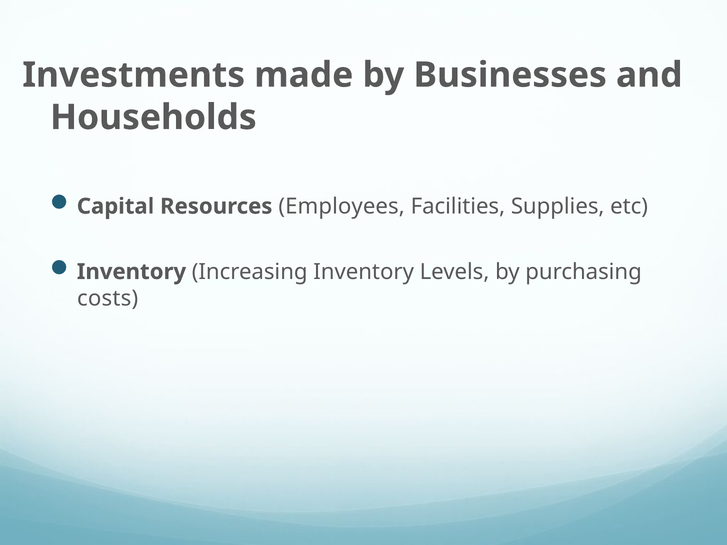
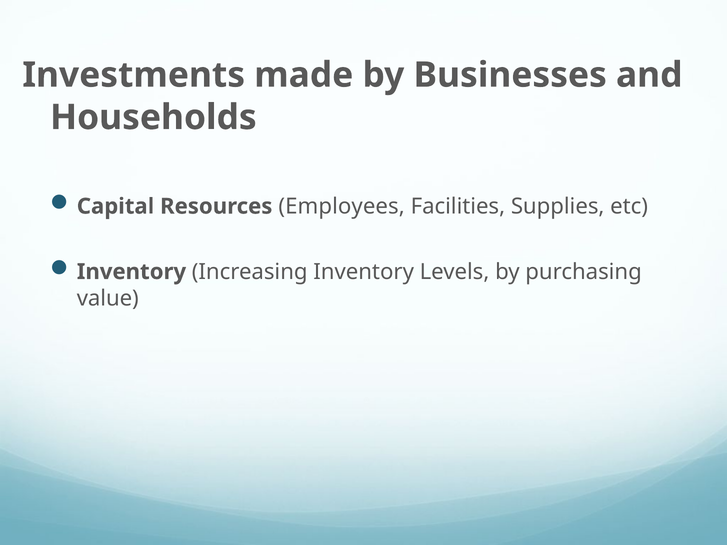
costs: costs -> value (108, 299)
